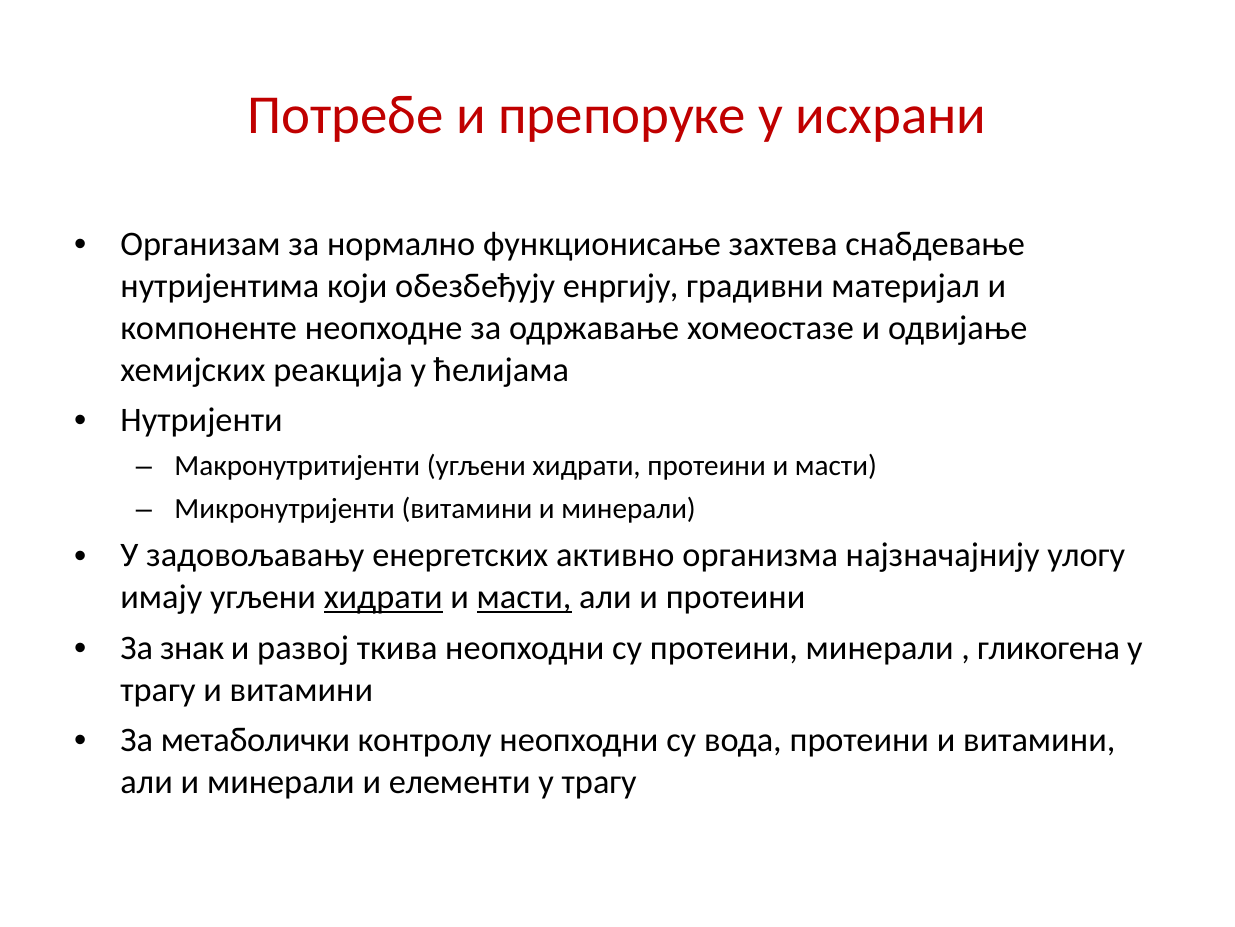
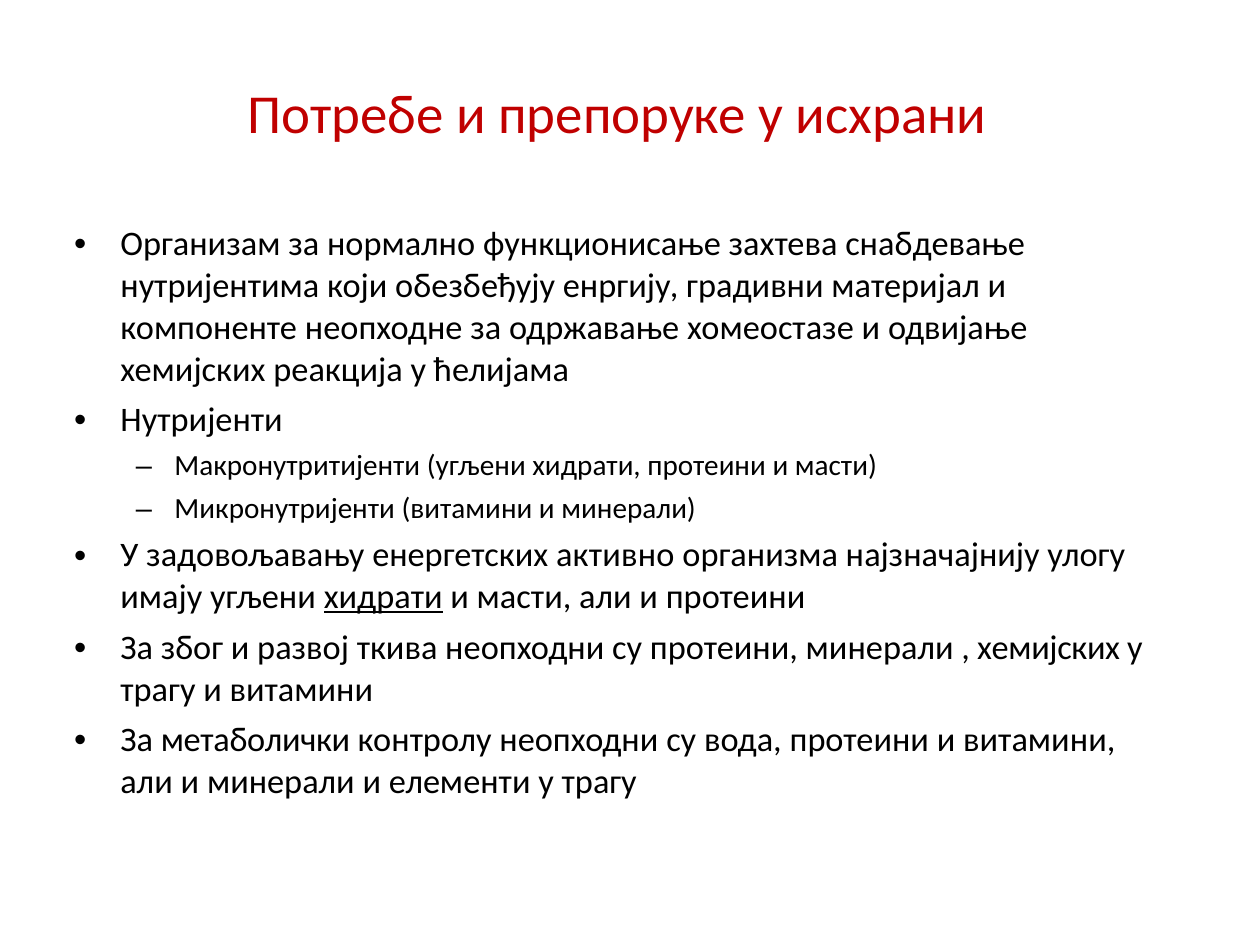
масти underline: present -> none (524, 597)
знак: знак -> због (192, 647)
гликогена: гликогена -> хемијских (1049, 647)
